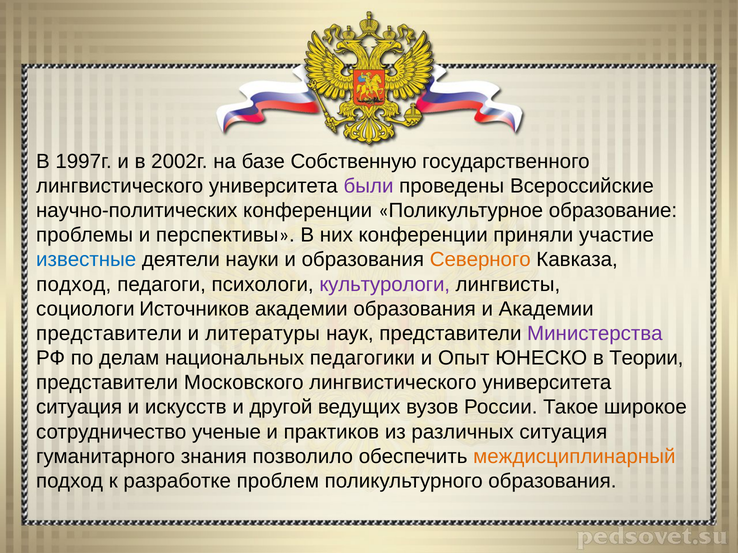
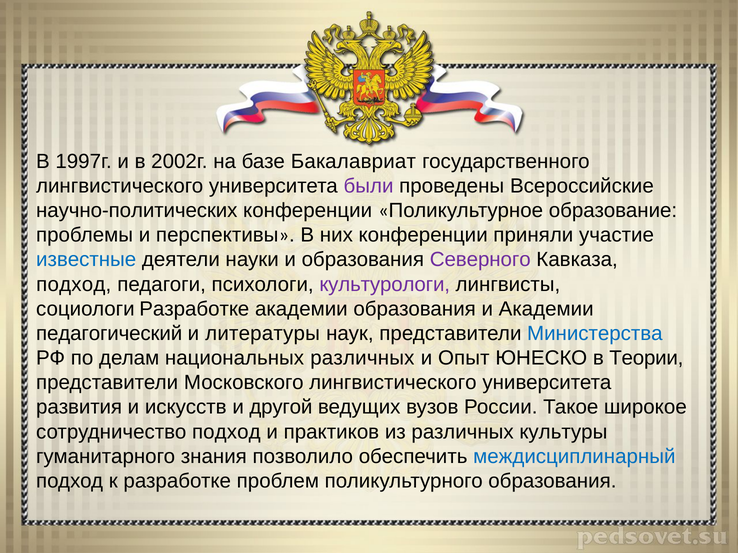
Собственную: Собственную -> Бакалавриат (353, 161)
Северного colour: orange -> purple (480, 260)
социологи Источников: Источников -> Разработке (194, 309)
представители: представители -> педагогический (109, 334)
Министерства colour: purple -> blue (595, 334)
национальных педагогики: педагогики -> различных (362, 358)
ситуация: ситуация -> развития (79, 408)
сотрудничество ученые: ученые -> подход (226, 432)
различных ситуация: ситуация -> культуры (563, 432)
междисциплинарный colour: orange -> blue (574, 457)
